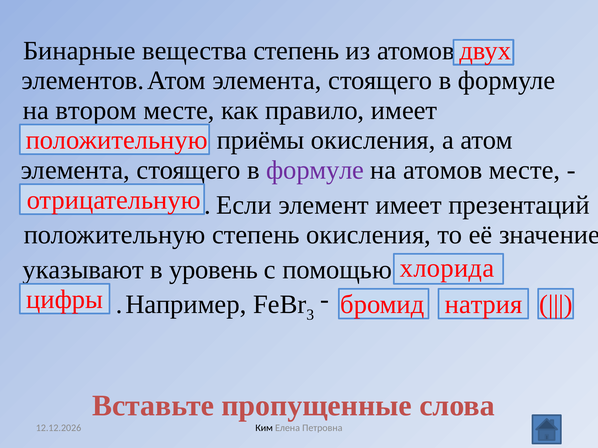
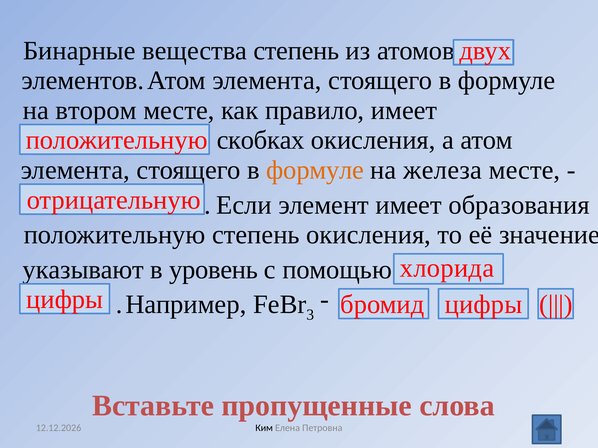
приёмы: приёмы -> скобках (261, 140)
формуле colour: purple -> orange (315, 170)
атомов: атомов -> железа (443, 170)
презентаций: презентаций -> образования (519, 205)
бромид натрия: натрия -> цифры (484, 305)
